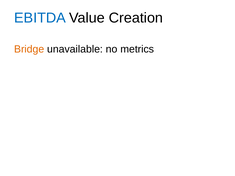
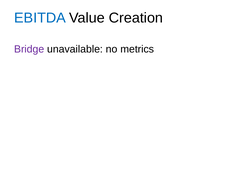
Bridge colour: orange -> purple (29, 49)
